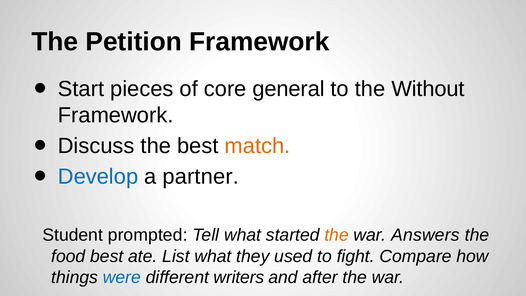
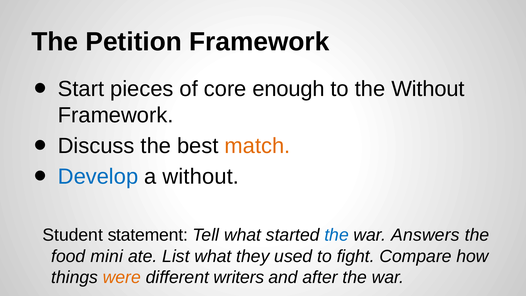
general: general -> enough (289, 89)
a partner: partner -> without (201, 177)
prompted: prompted -> statement (148, 235)
the colour: orange -> blue (337, 235)
food best: best -> mini (107, 256)
were colour: blue -> orange (122, 277)
